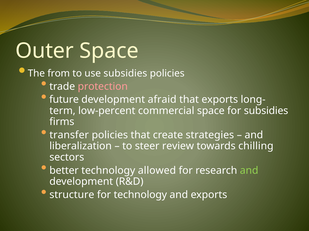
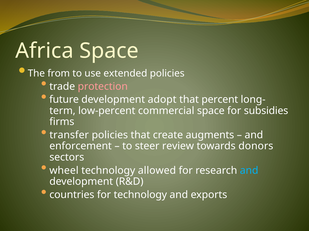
Outer: Outer -> Africa (45, 51)
use subsidies: subsidies -> extended (125, 74)
afraid: afraid -> adopt (162, 100)
that exports: exports -> percent (220, 100)
strategies: strategies -> augments (210, 135)
liberalization: liberalization -> enforcement (81, 147)
chilling: chilling -> donors (256, 147)
better: better -> wheel (64, 171)
and colour: light green -> light blue (249, 171)
structure: structure -> countries (72, 195)
